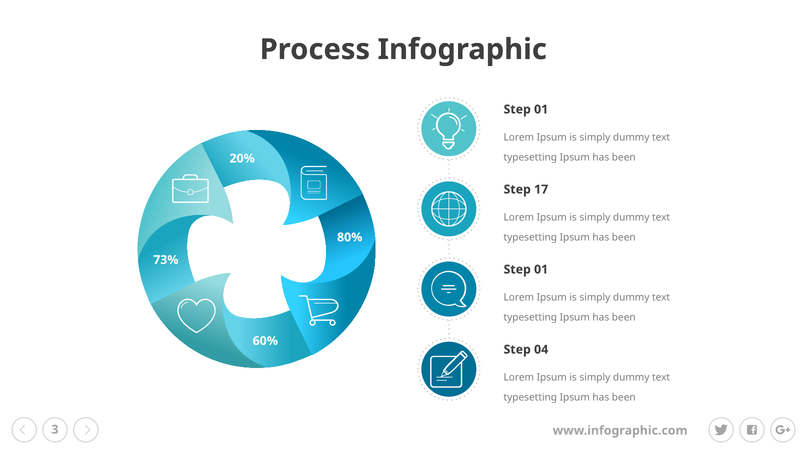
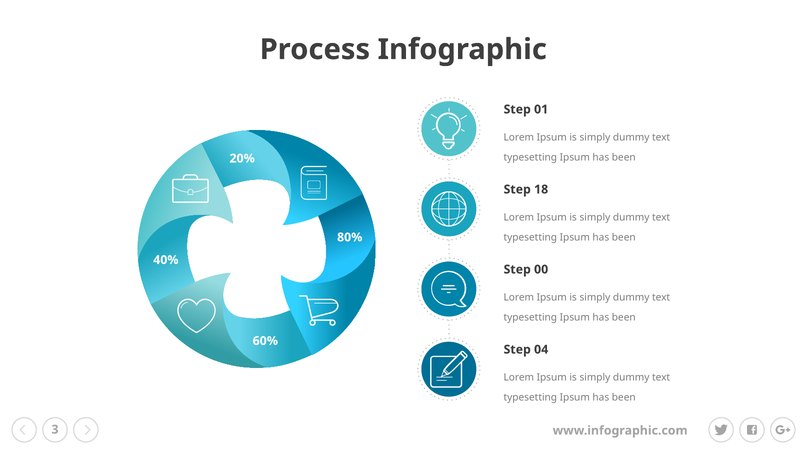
17: 17 -> 18 (541, 189)
73%: 73% -> 40% (166, 260)
01: 01 -> 00 (541, 269)
